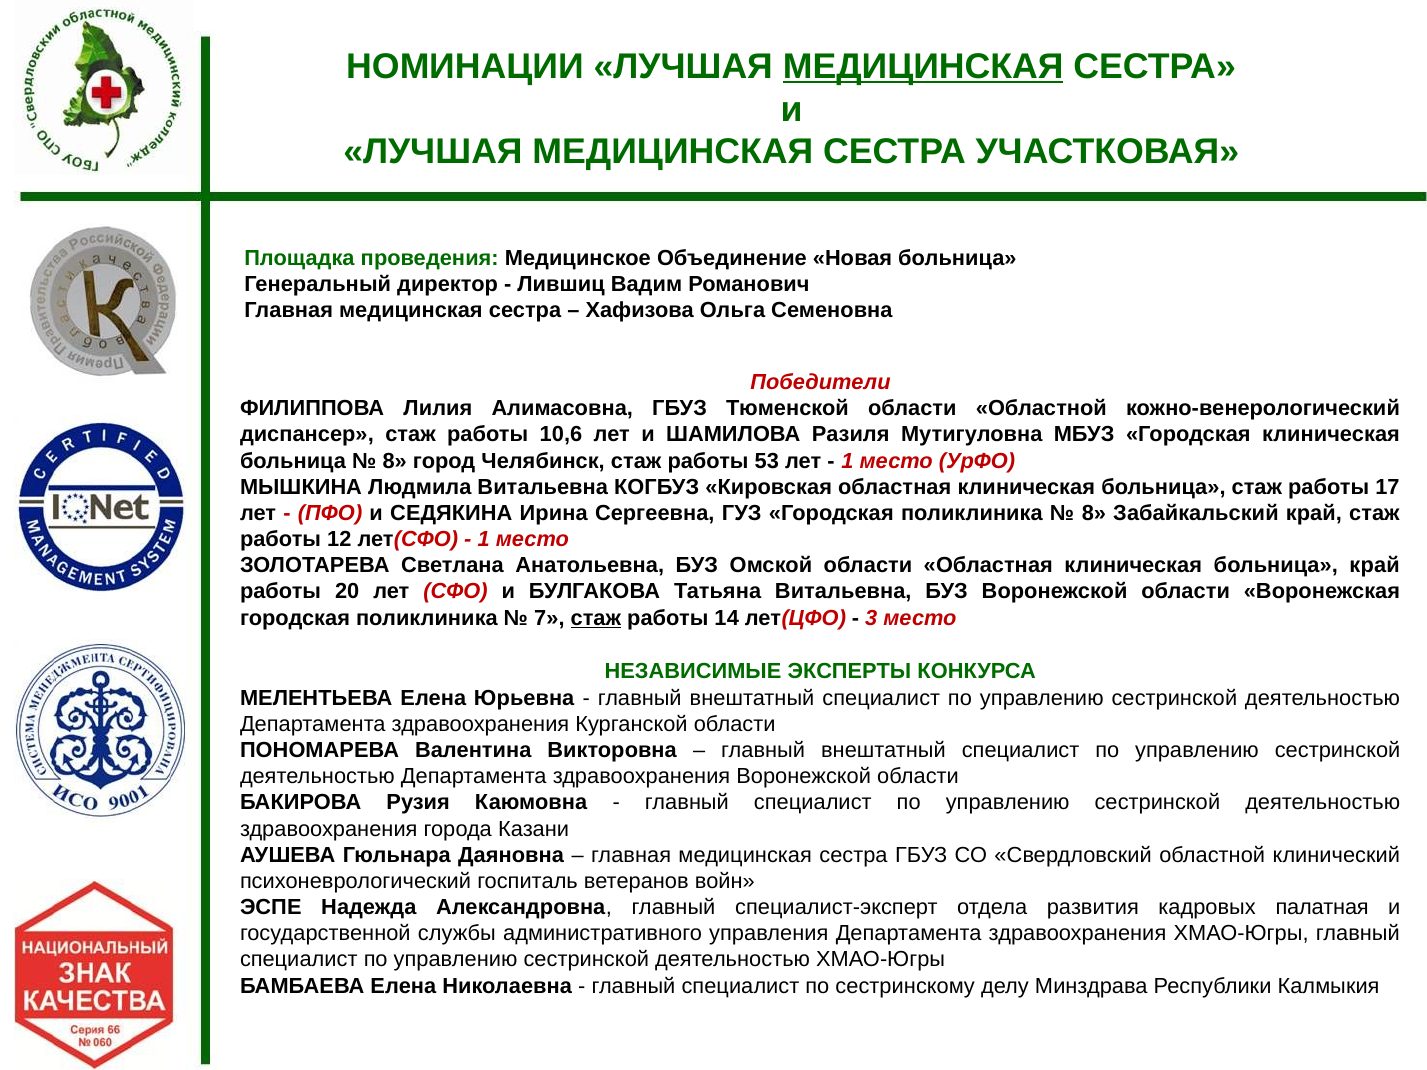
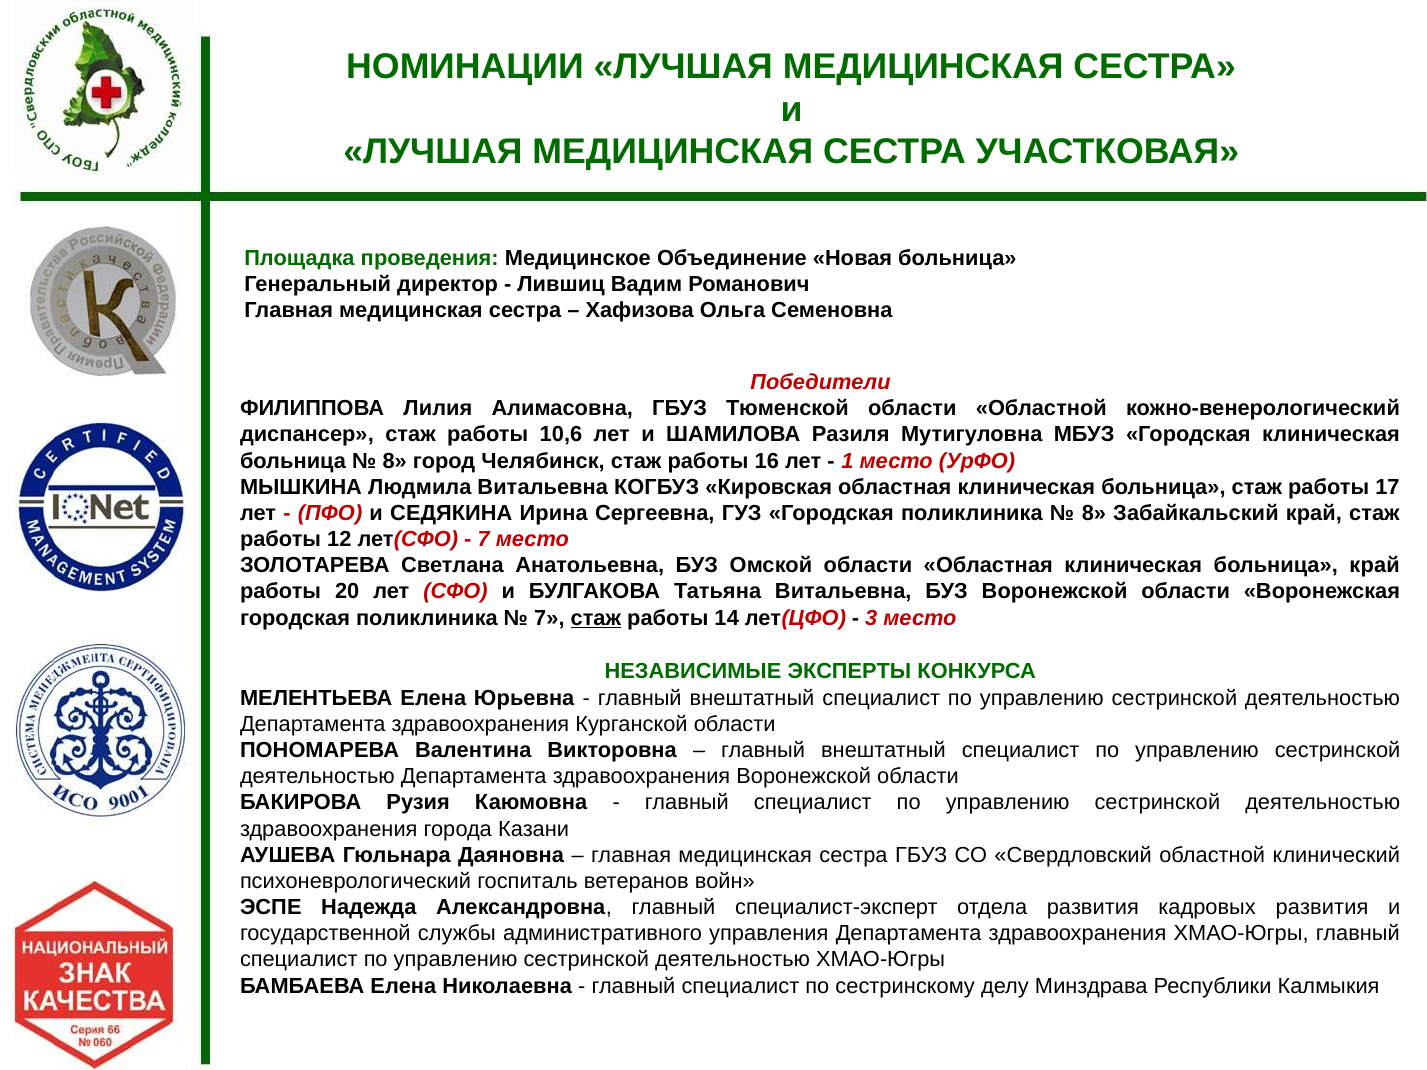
МЕДИЦИНСКАЯ underline: present -> none (923, 67)
53: 53 -> 16 (767, 461)
1: 1 -> 7 (484, 540)
кадровых палатная: палатная -> развития (1322, 908)
